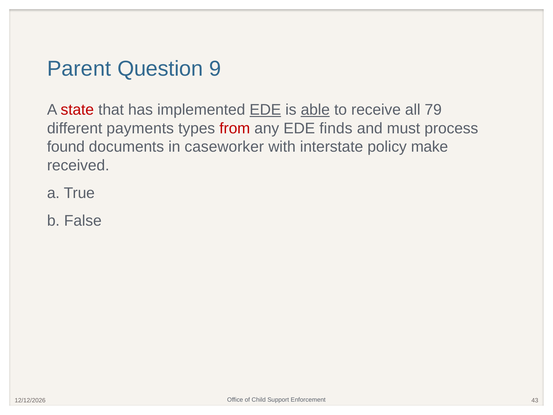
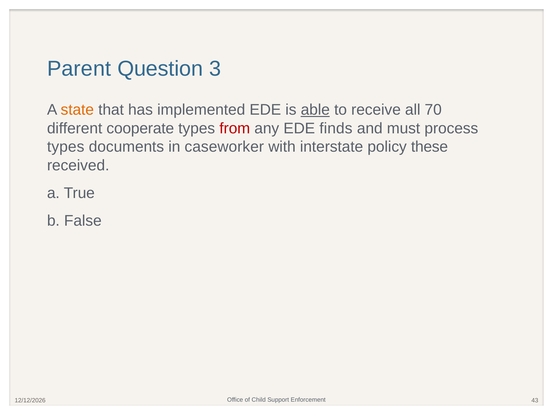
9: 9 -> 3 (215, 69)
state colour: red -> orange (77, 110)
EDE underline: present -> none (265, 110)
79: 79 -> 70 (433, 110)
payments: payments -> cooperate (140, 128)
found: found -> types (66, 147)
make: make -> these (429, 147)
